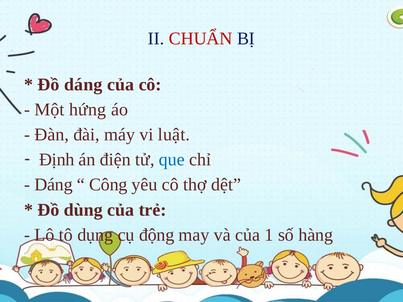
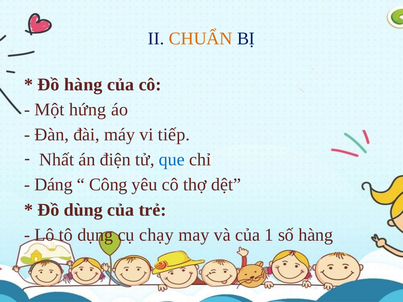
CHUẨN colour: red -> orange (201, 39)
Đồ dáng: dáng -> hàng (83, 85)
luật: luật -> tiếp (174, 135)
Định: Định -> Nhất (57, 160)
động: động -> chạy (156, 235)
